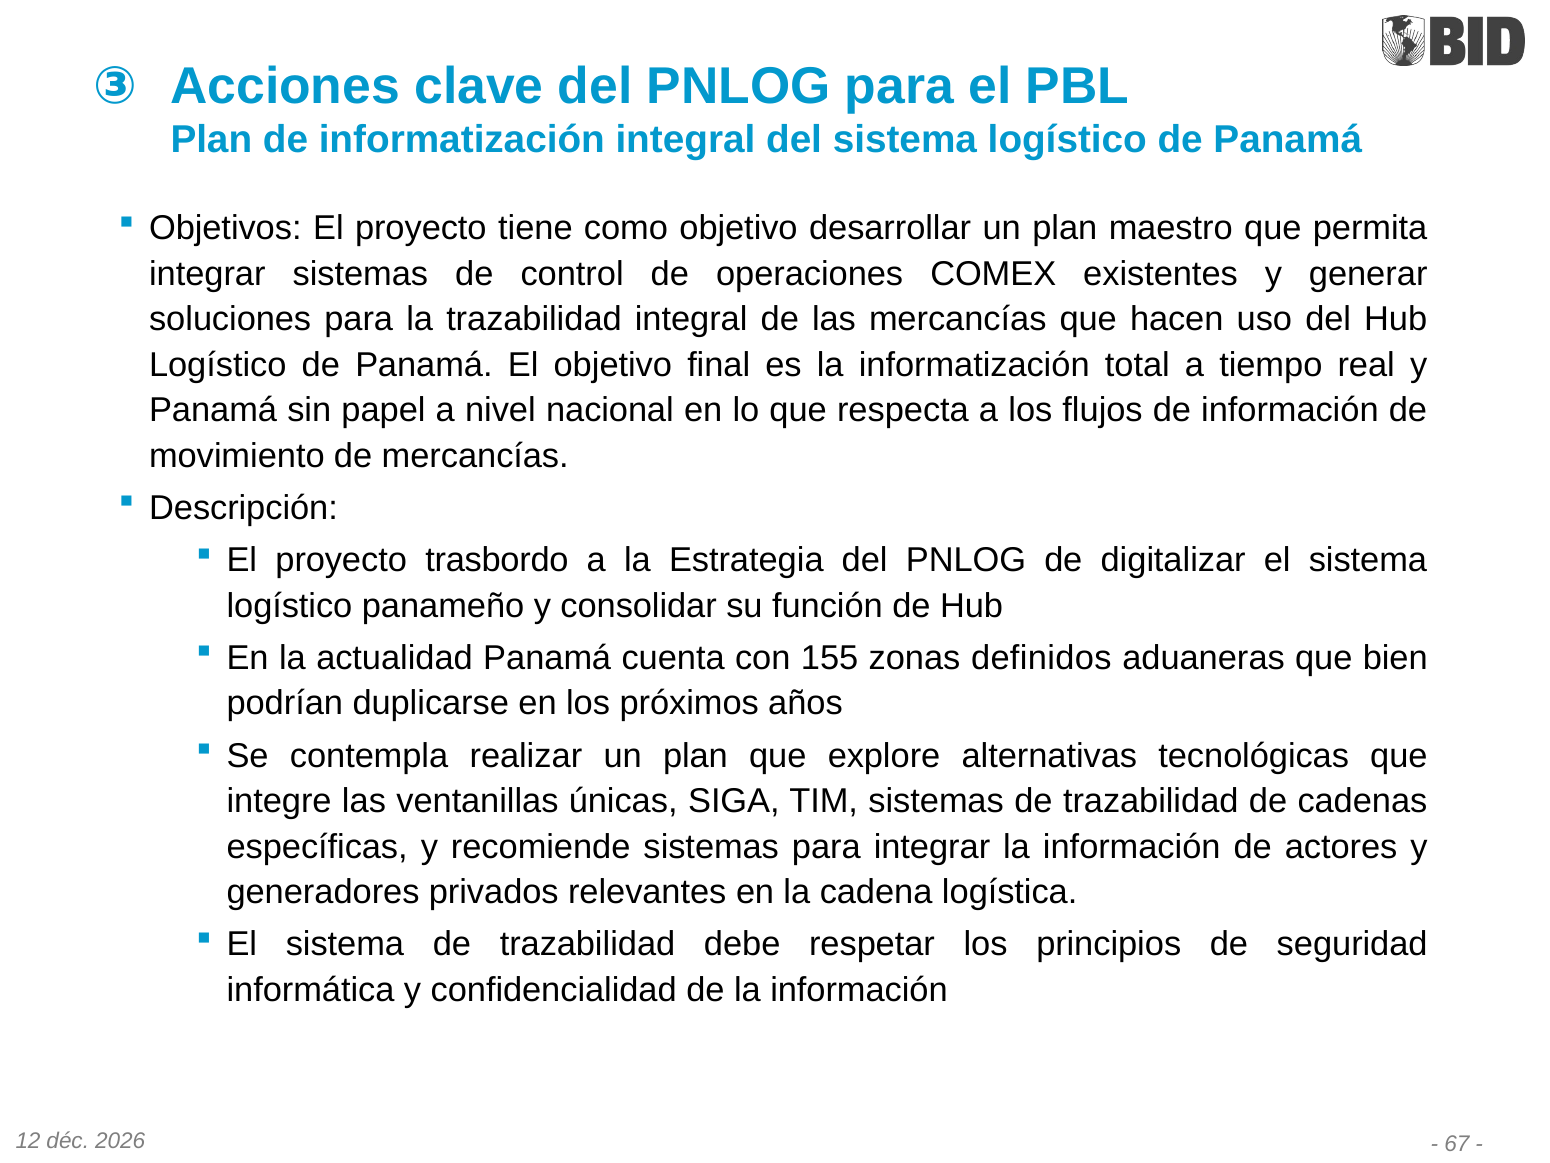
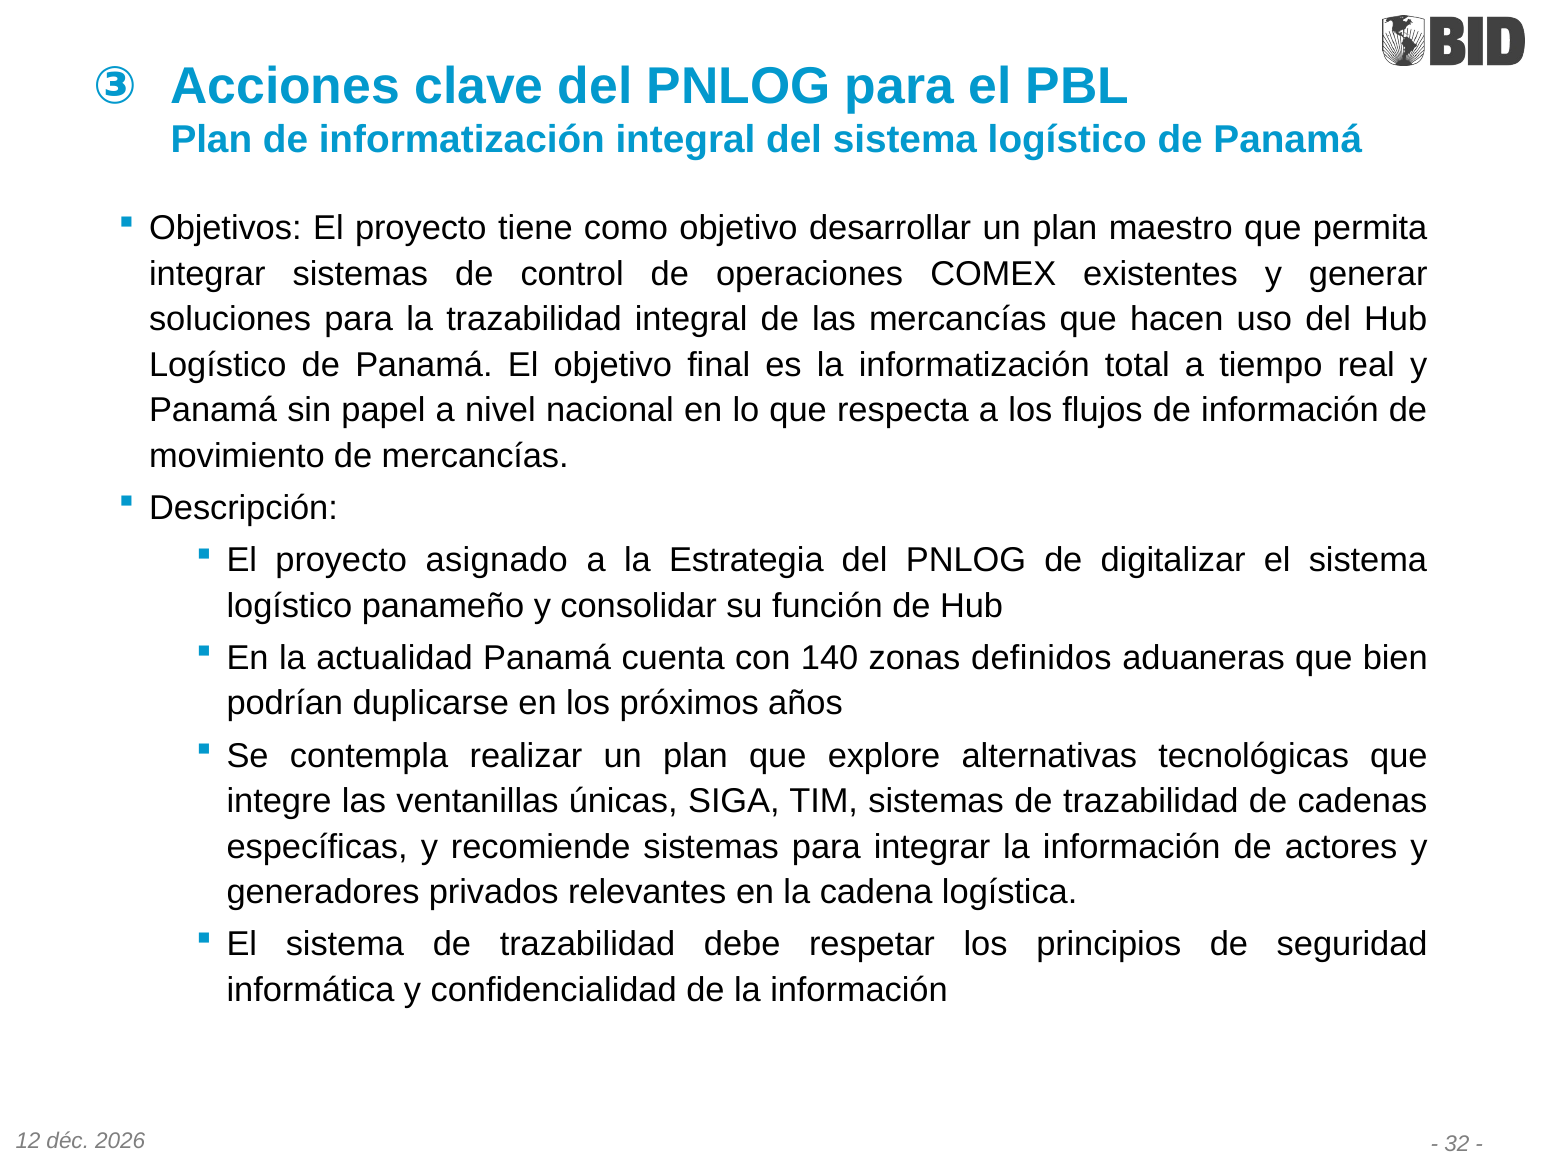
trasbordo: trasbordo -> asignado (497, 560)
155: 155 -> 140 (830, 658)
67: 67 -> 32 (1457, 1143)
